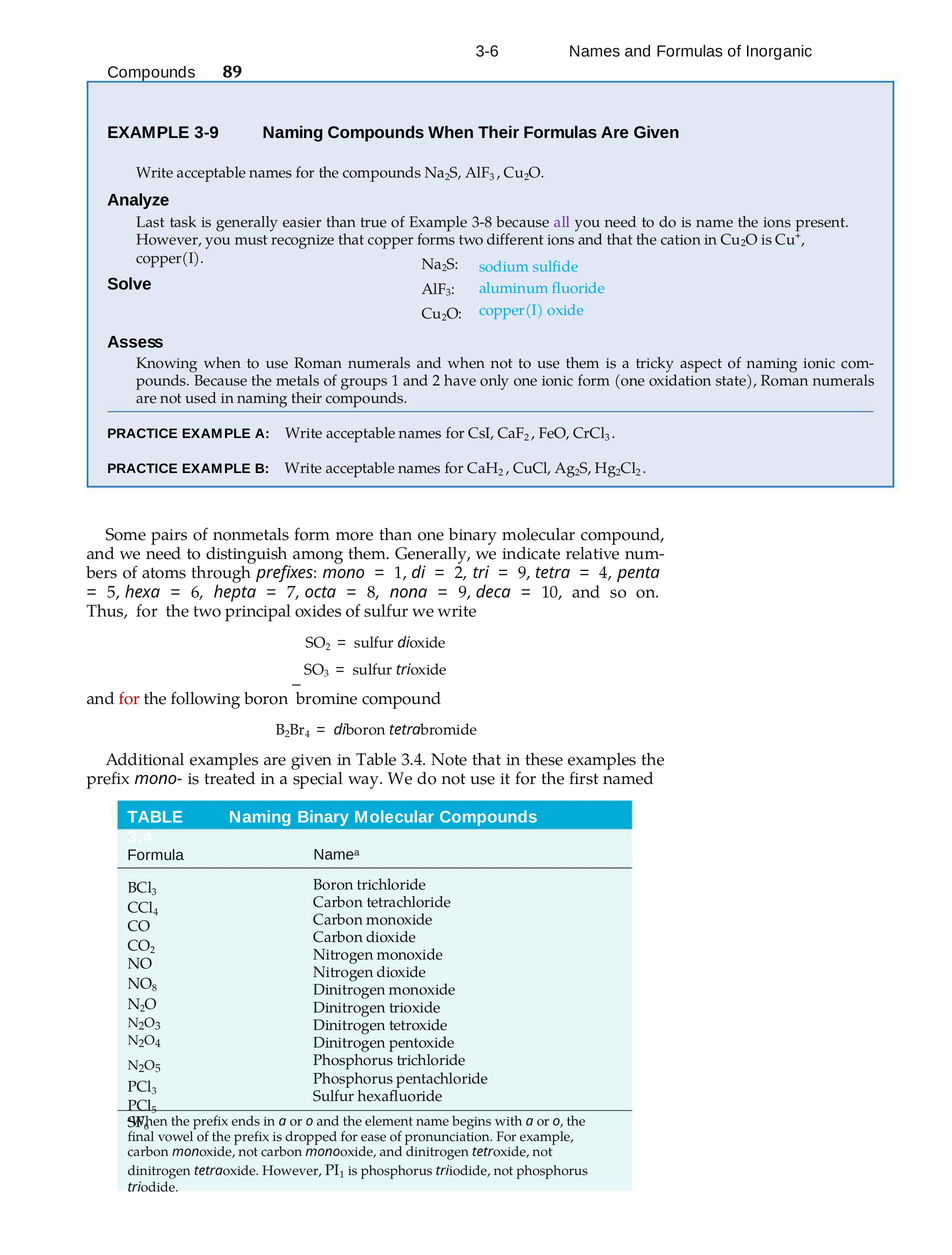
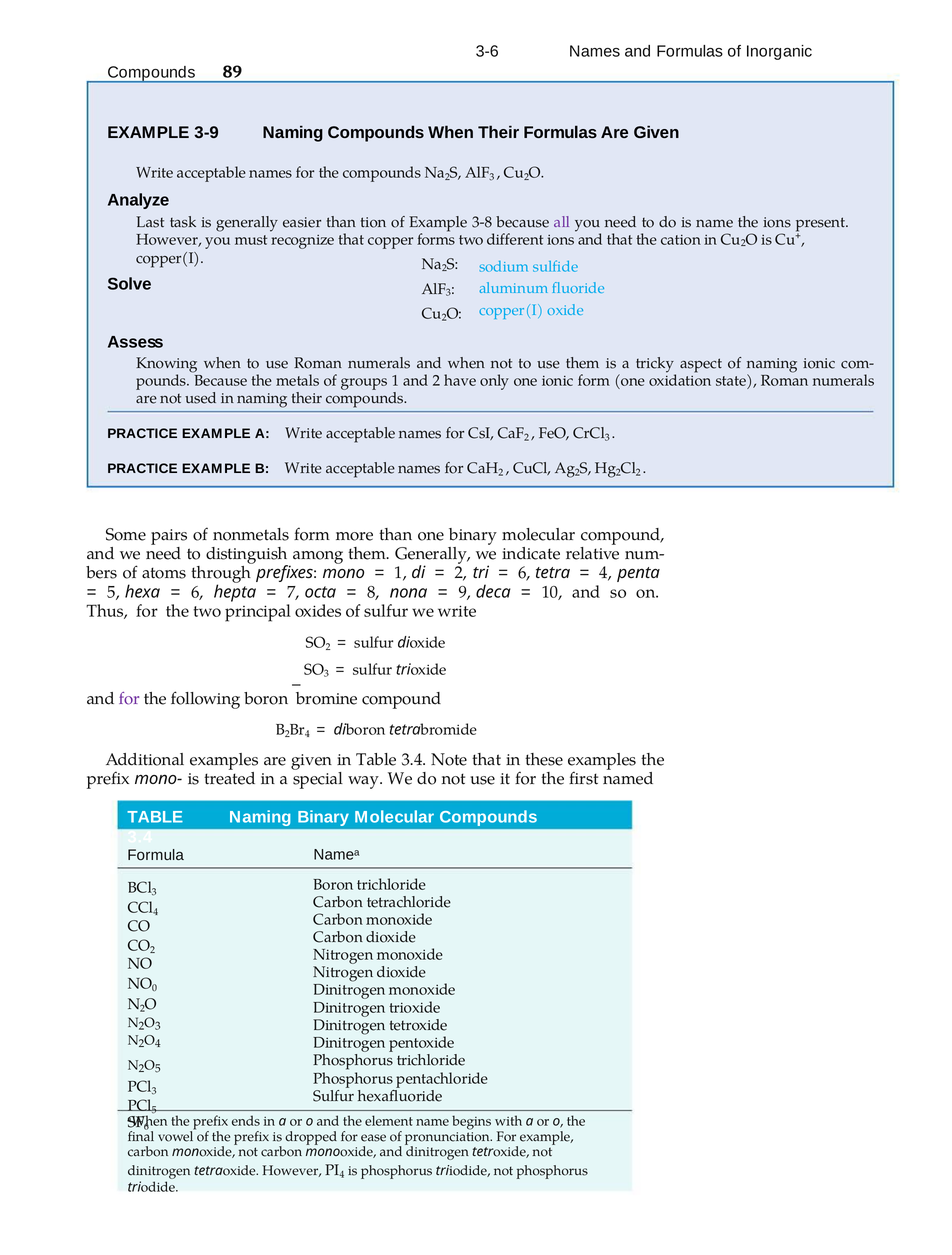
true: true -> tion (374, 222)
9: 9 -> 6 (524, 573)
for colour: red -> purple (129, 698)
NO 8: 8 -> 0 (154, 988)
1: 1 -> 4 (342, 1175)
